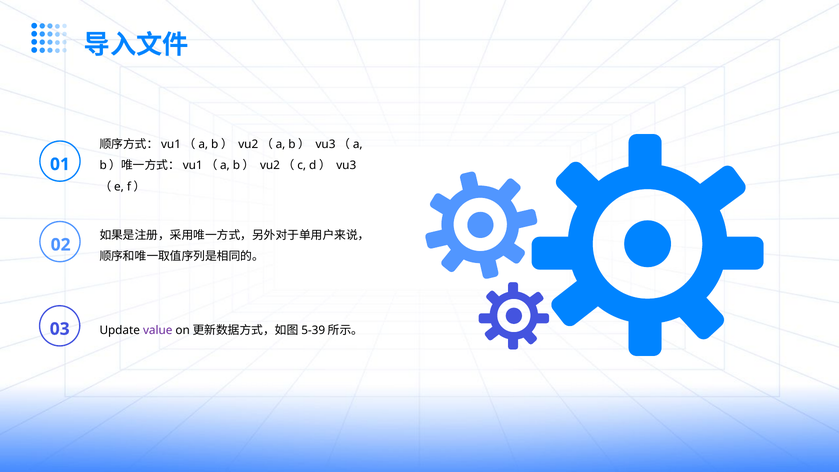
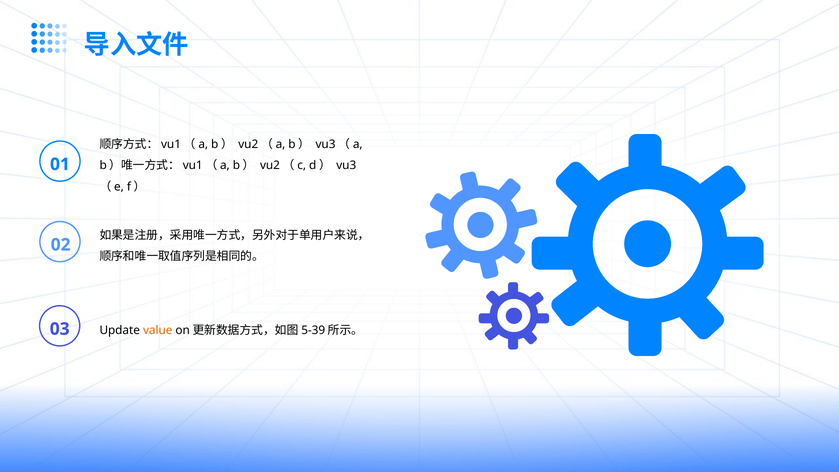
value colour: purple -> orange (158, 330)
